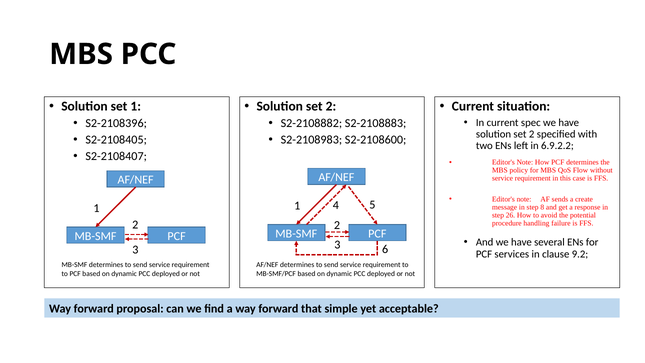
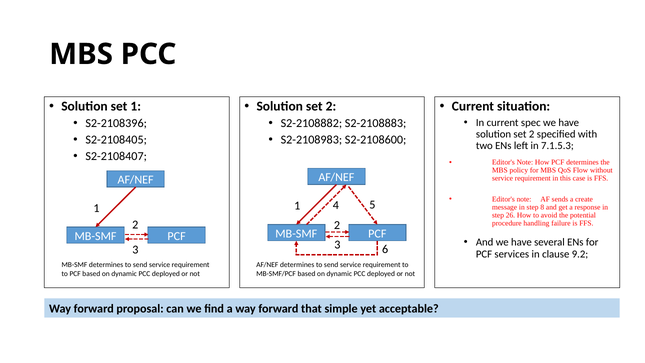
6.9.2.2: 6.9.2.2 -> 7.1.5.3 (557, 146)
